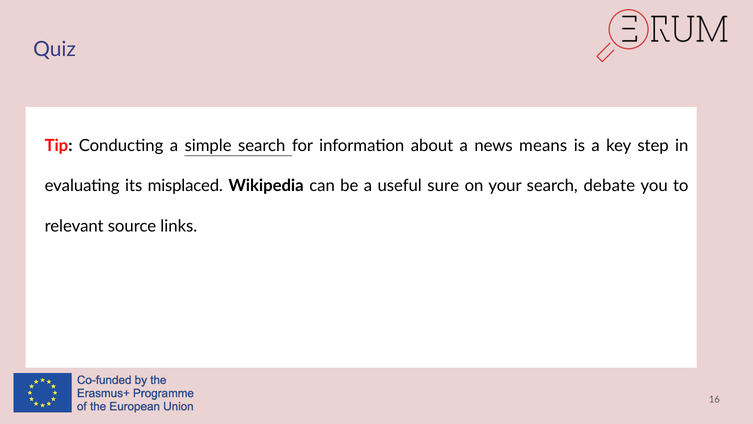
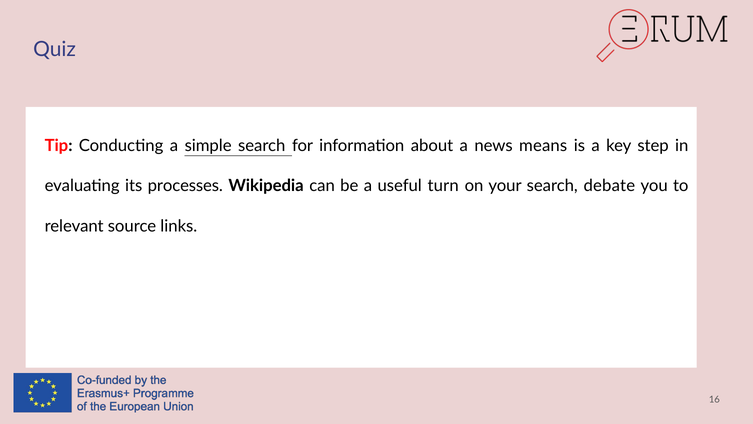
misplaced: misplaced -> processes (185, 186)
sure: sure -> turn (443, 186)
